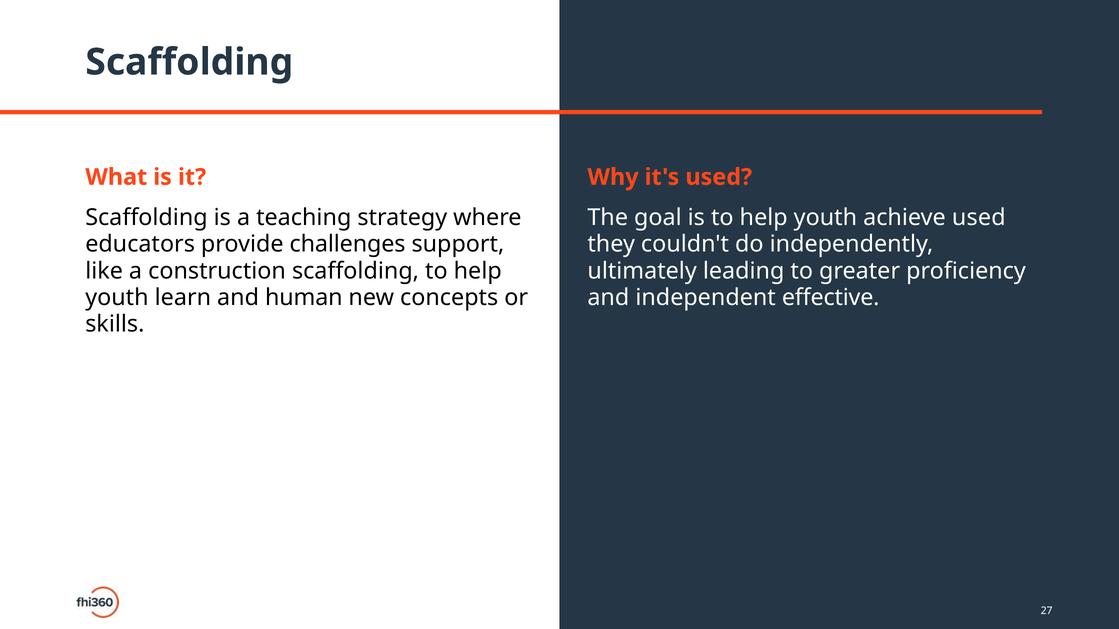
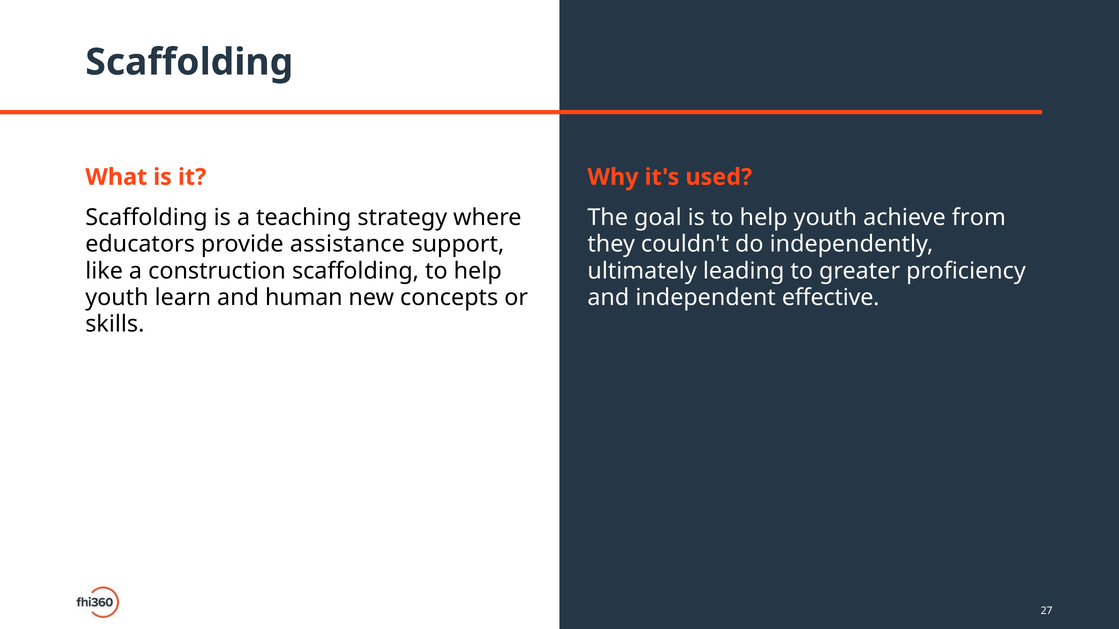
achieve used: used -> from (979, 218)
challenges: challenges -> assistance (347, 244)
